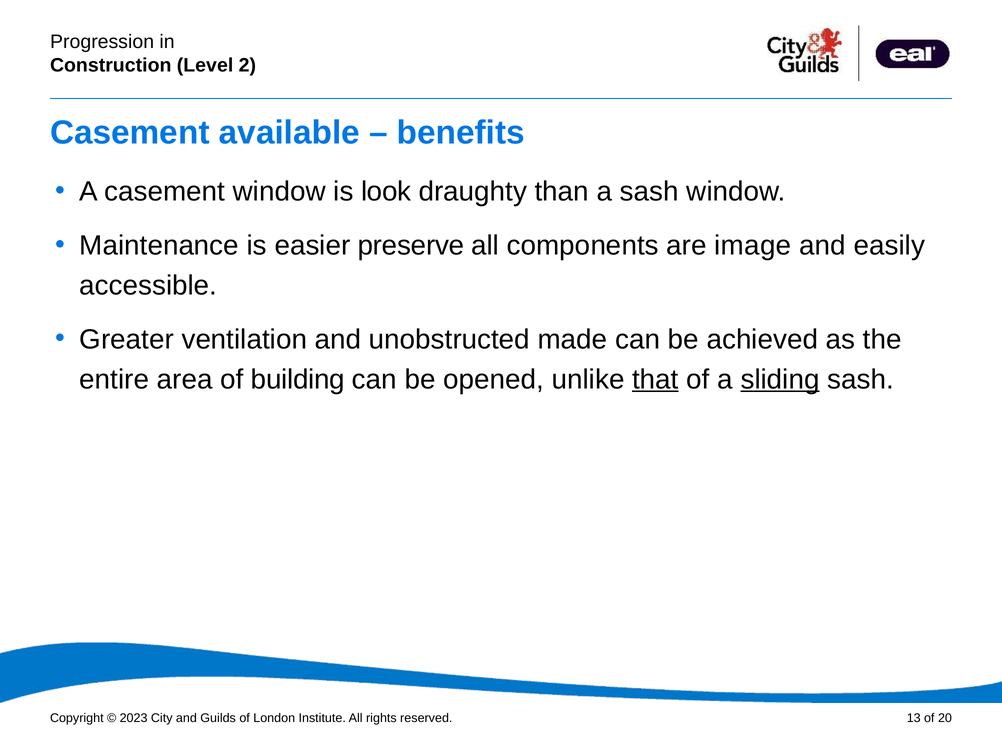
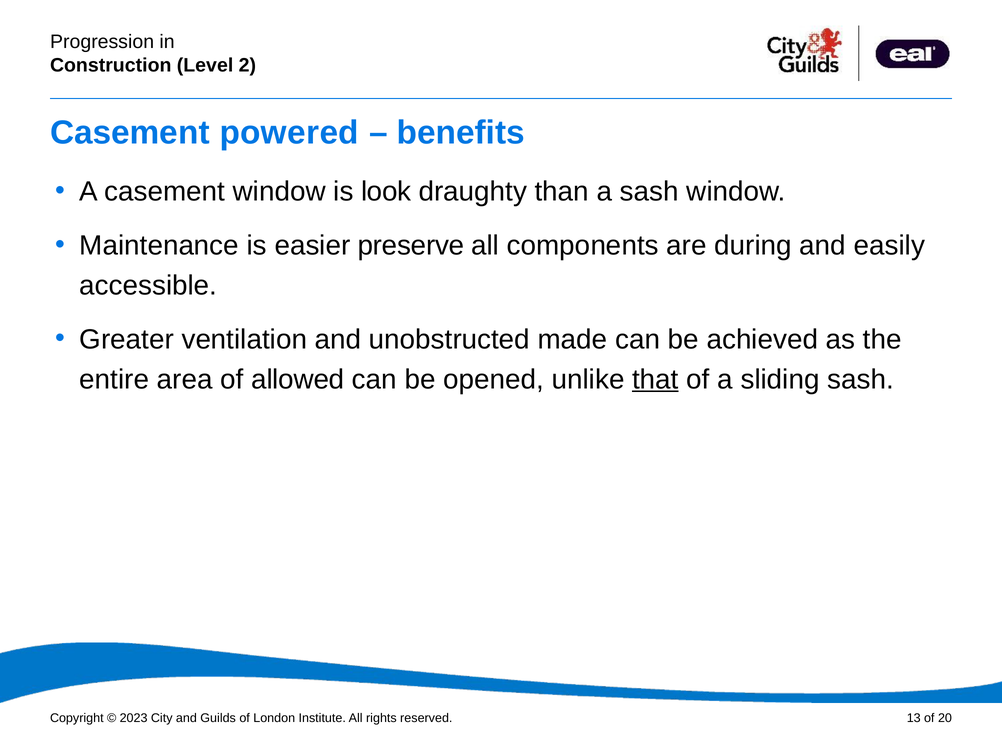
available: available -> powered (289, 133)
image: image -> during (753, 246)
building: building -> allowed (298, 380)
sliding underline: present -> none (780, 380)
